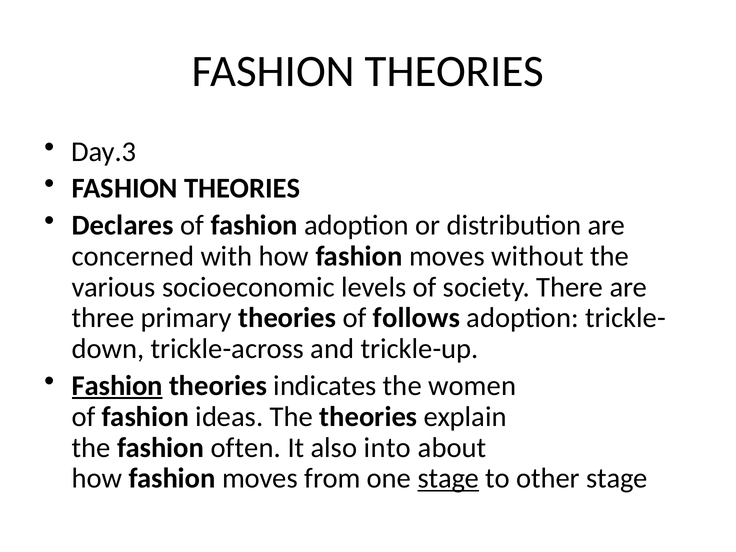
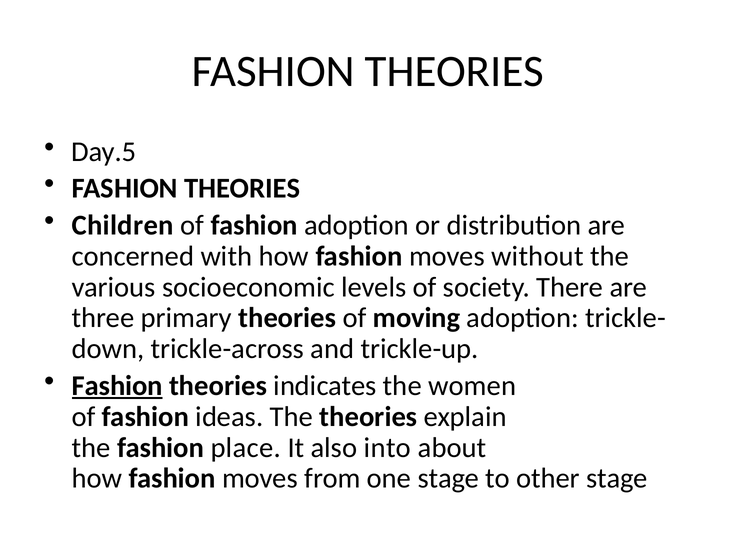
Day.3: Day.3 -> Day.5 (104, 152)
Declares: Declares -> Children (123, 225)
follows: follows -> moving (417, 318)
often: often -> place (246, 448)
stage underline: present -> none (448, 478)
